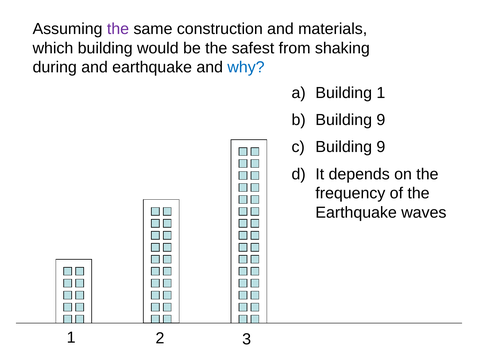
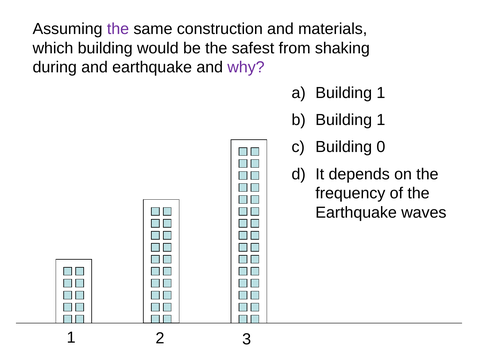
why colour: blue -> purple (246, 67)
9: 9 -> 1 (381, 120)
9: 9 -> 0 (381, 147)
